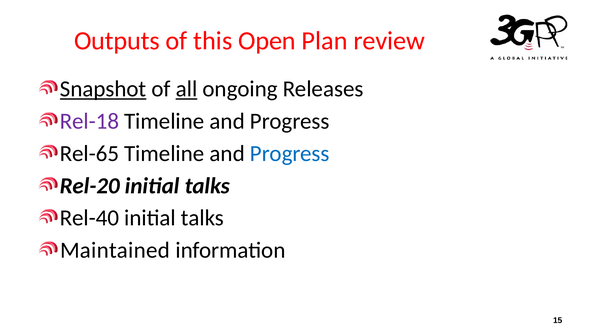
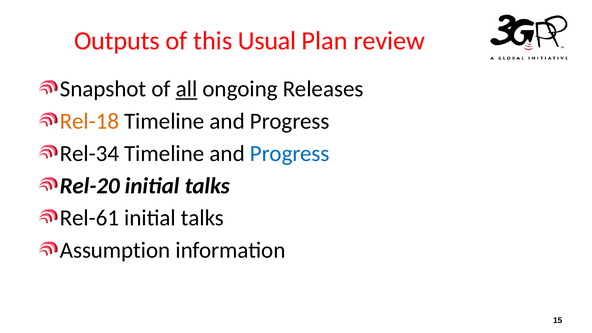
Open: Open -> Usual (267, 41)
Snapshot underline: present -> none (103, 89)
Rel-18 colour: purple -> orange (89, 121)
Rel-65: Rel-65 -> Rel-34 (89, 154)
Rel-40: Rel-40 -> Rel-61 (89, 218)
Maintained: Maintained -> Assumption (115, 250)
